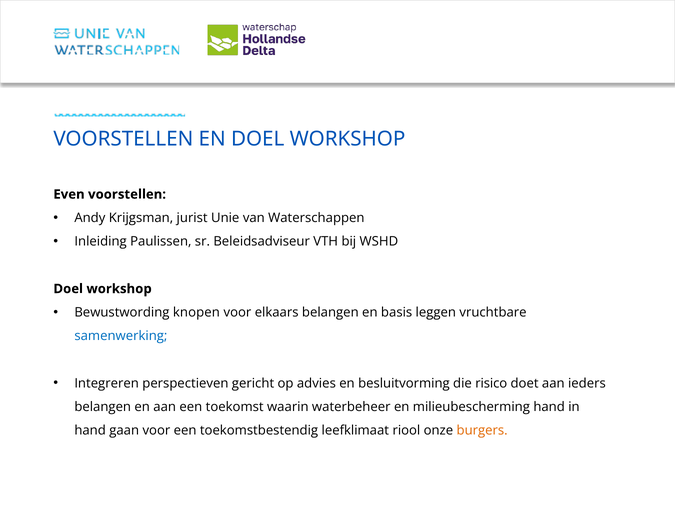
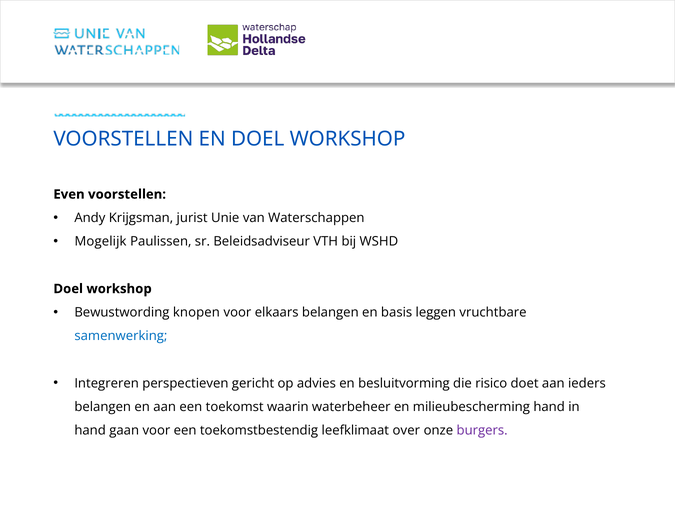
Inleiding: Inleiding -> Mogelijk (101, 242)
riool: riool -> over (406, 431)
burgers colour: orange -> purple (482, 431)
